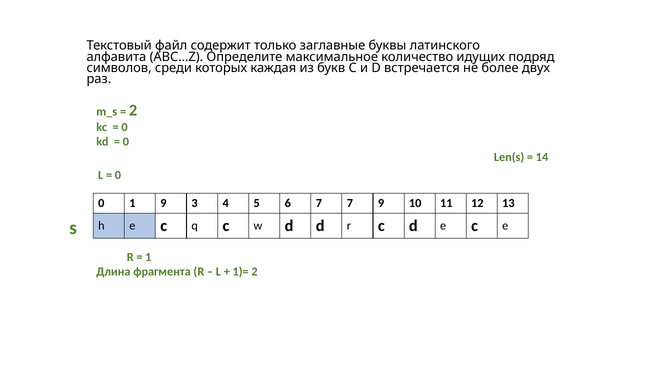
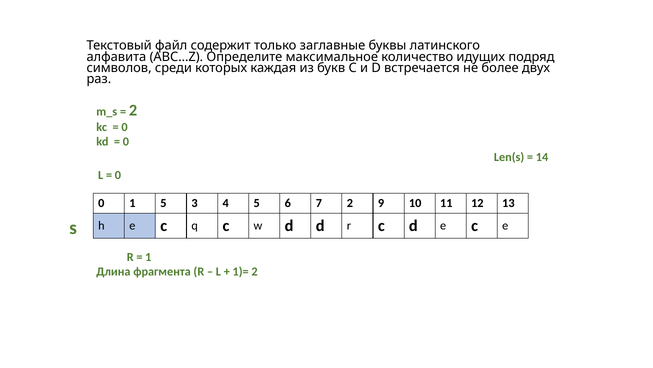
1 9: 9 -> 5 (163, 203)
7 7: 7 -> 2 (350, 203)
